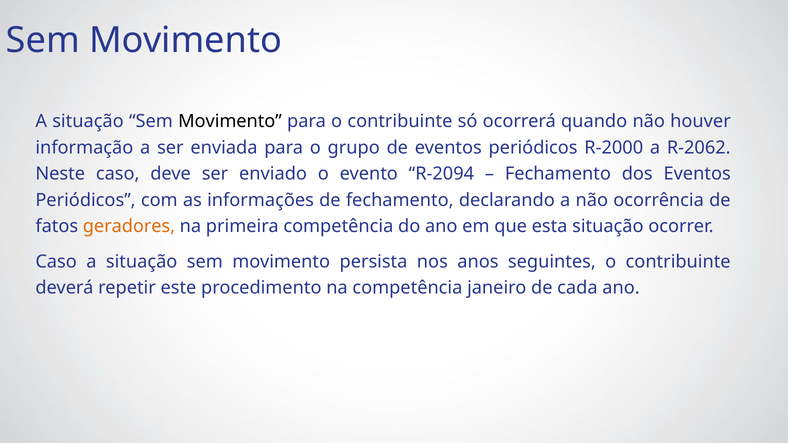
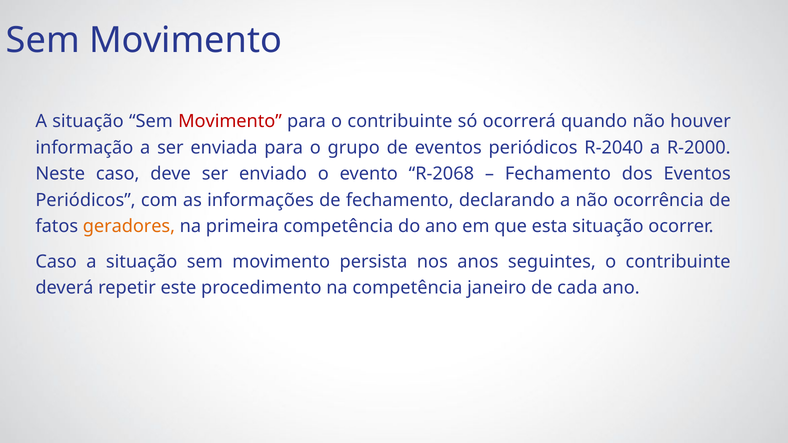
Movimento colour: black -> red (230, 121)
R-2000: R-2000 -> R-2040 (614, 148)
R-2062: R-2062 -> R-2000 (699, 148)
R-2094: R-2094 -> R-2068 (441, 174)
